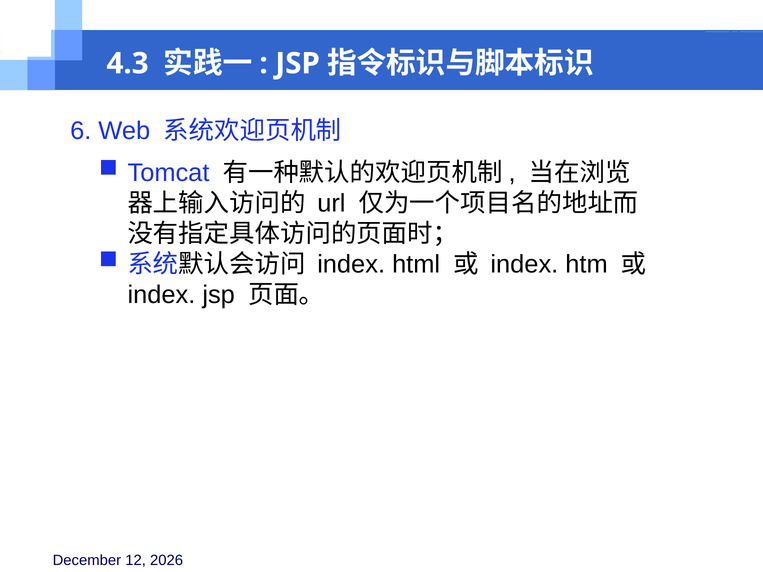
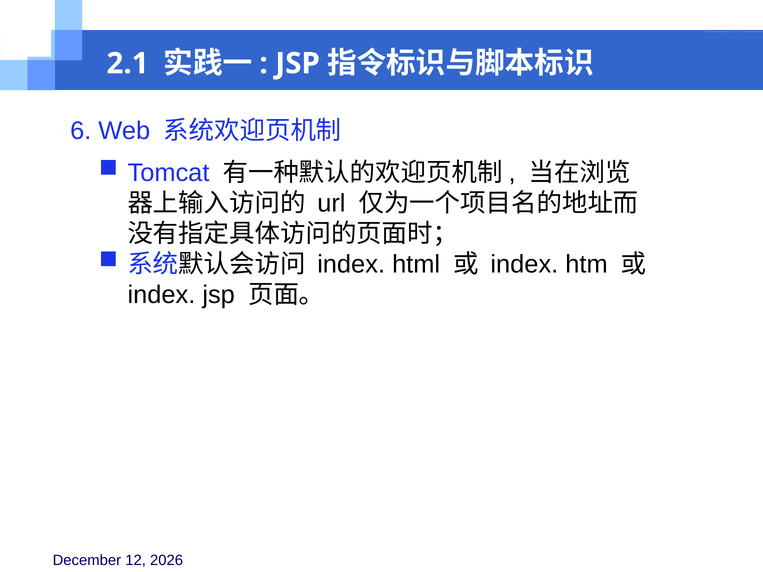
4.3: 4.3 -> 2.1 (128, 64)
